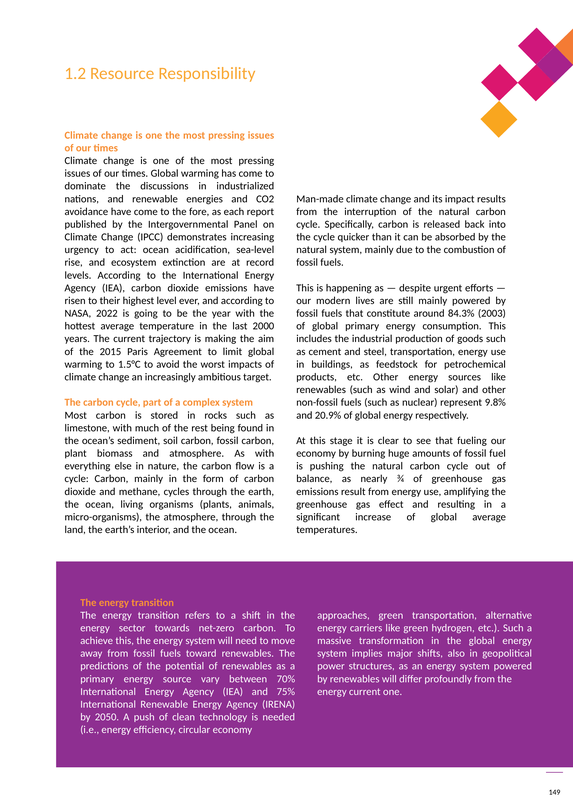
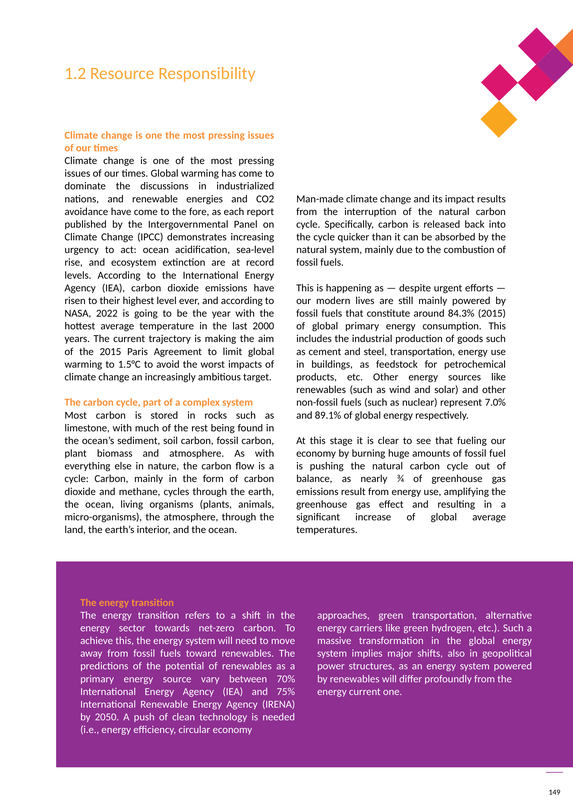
84.3% 2003: 2003 -> 2015 (492, 313)
9.8%: 9.8% -> 7.0% (495, 402)
20.9%: 20.9% -> 89.1% (328, 415)
